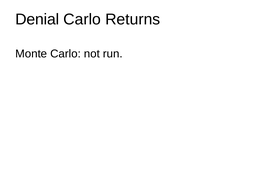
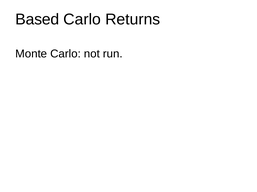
Denial: Denial -> Based (37, 20)
